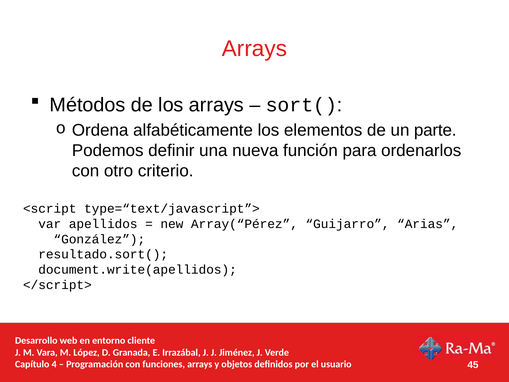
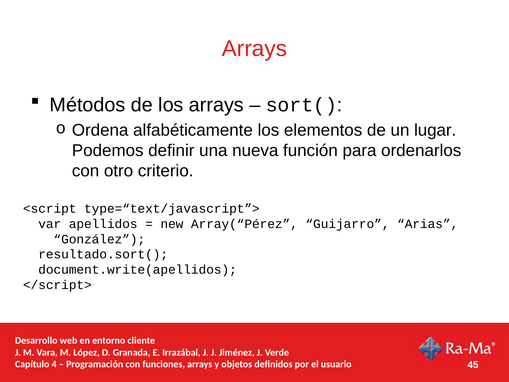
parte: parte -> lugar (435, 130)
